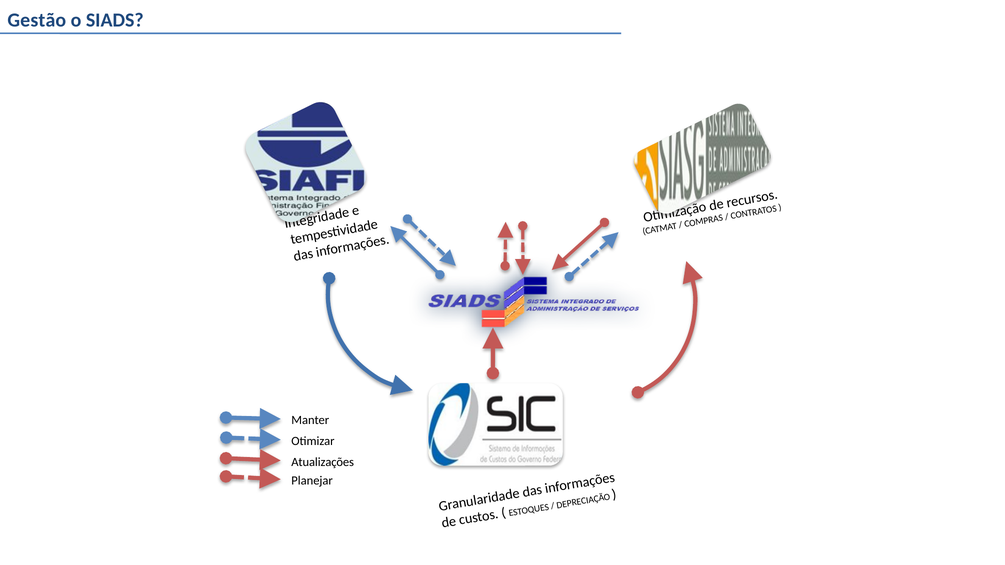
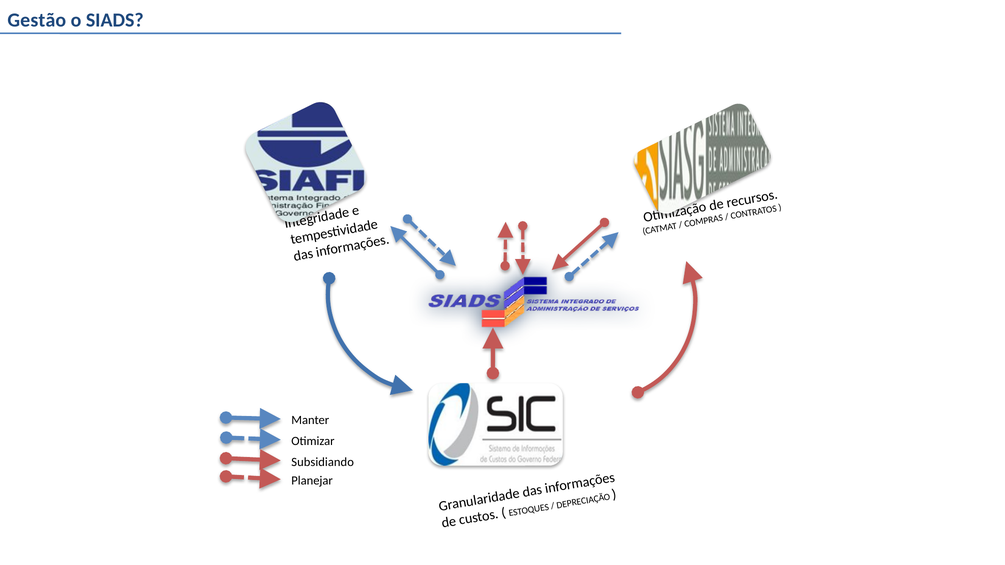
Atualizações: Atualizações -> Subsidiando (323, 462)
